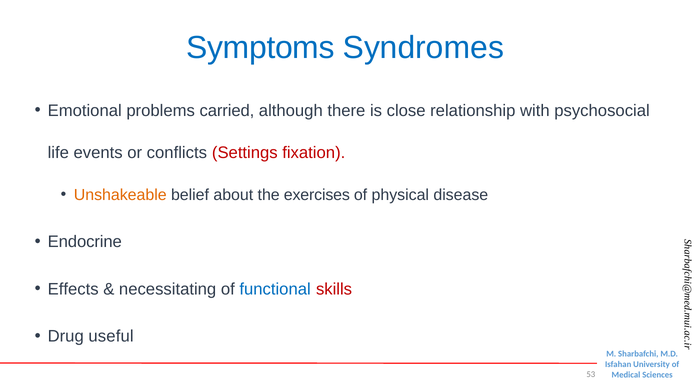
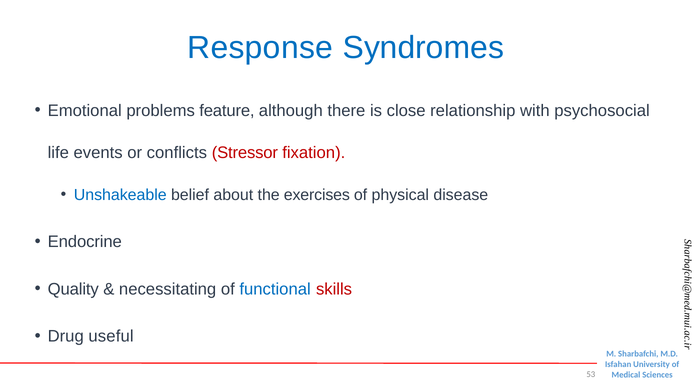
Symptoms: Symptoms -> Response (260, 48)
carried: carried -> feature (227, 110)
Settings: Settings -> Stressor (245, 152)
Unshakeable colour: orange -> blue (120, 195)
Effects: Effects -> Quality (73, 289)
